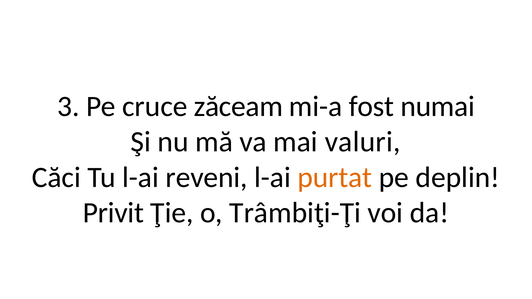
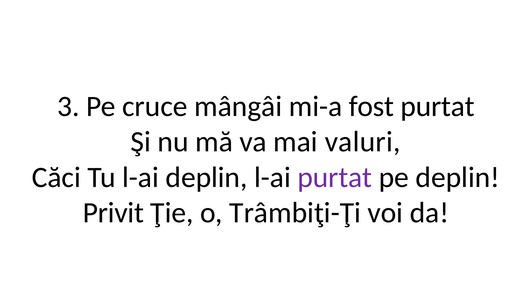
zăceam: zăceam -> mângâi (238, 106)
fost numai: numai -> purtat (438, 106)
l-ai reveni: reveni -> deplin (207, 177)
purtat colour: orange -> purple (335, 177)
